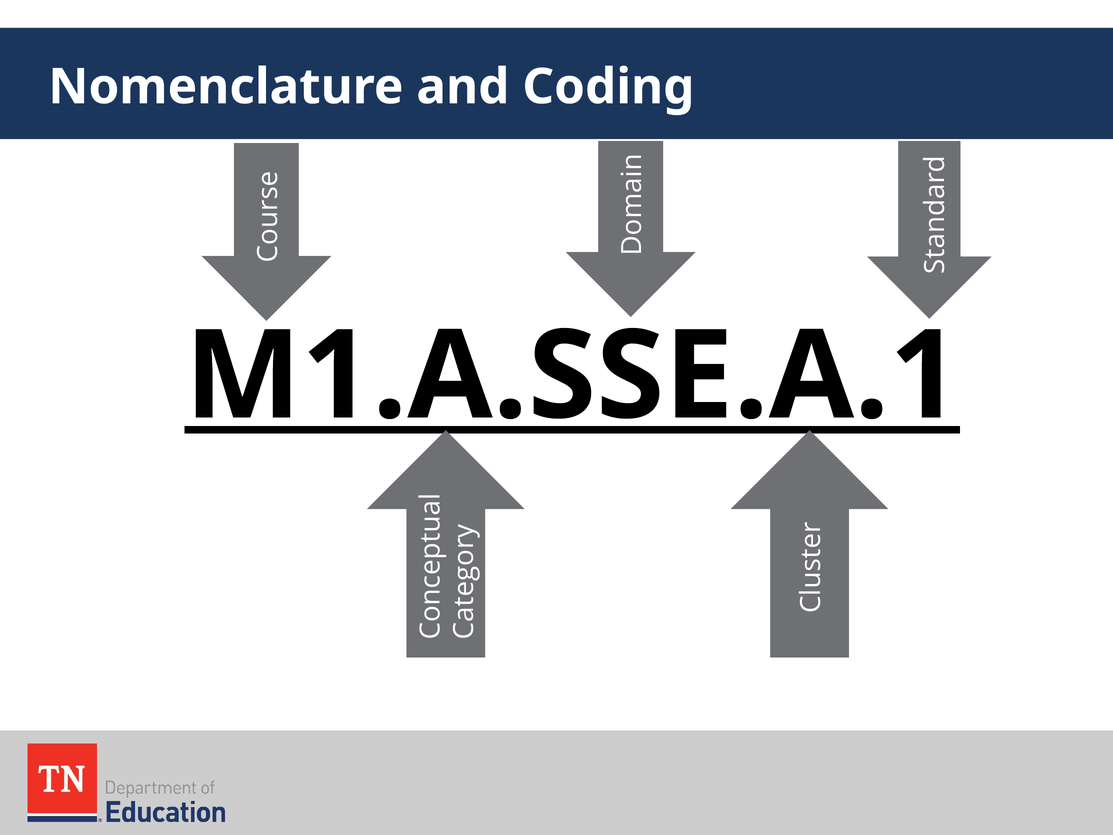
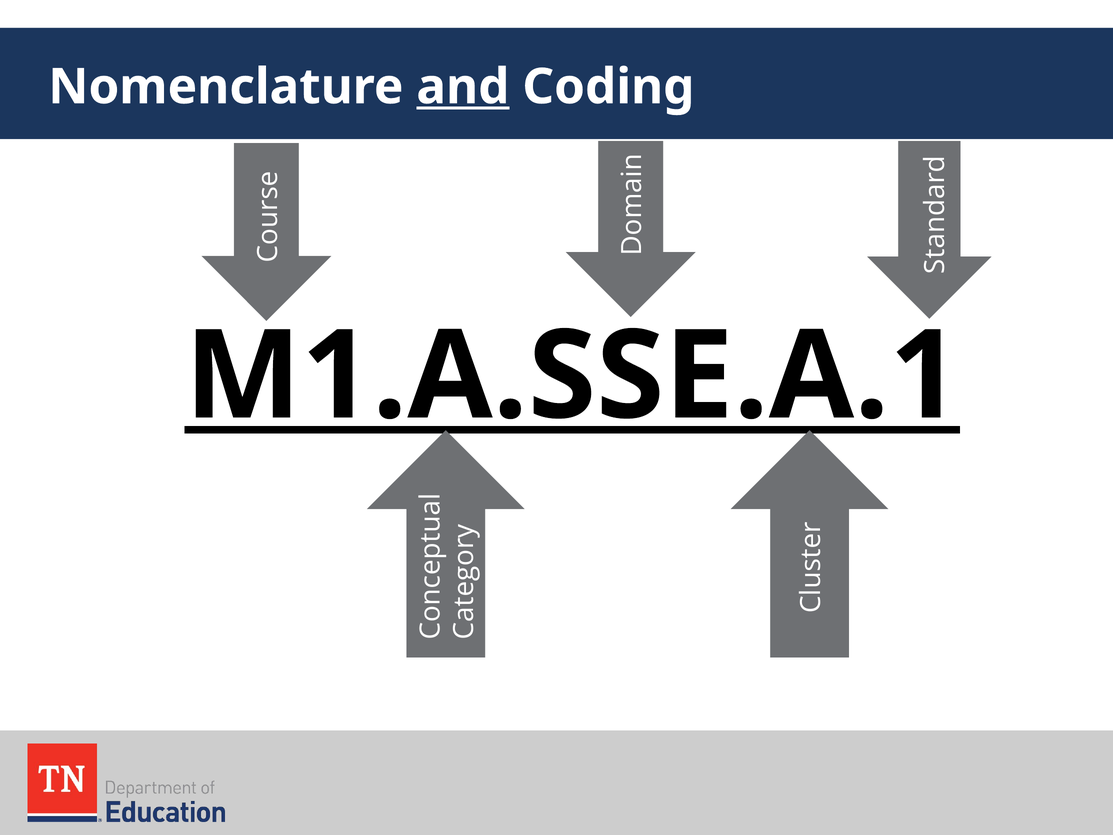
and underline: none -> present (463, 87)
